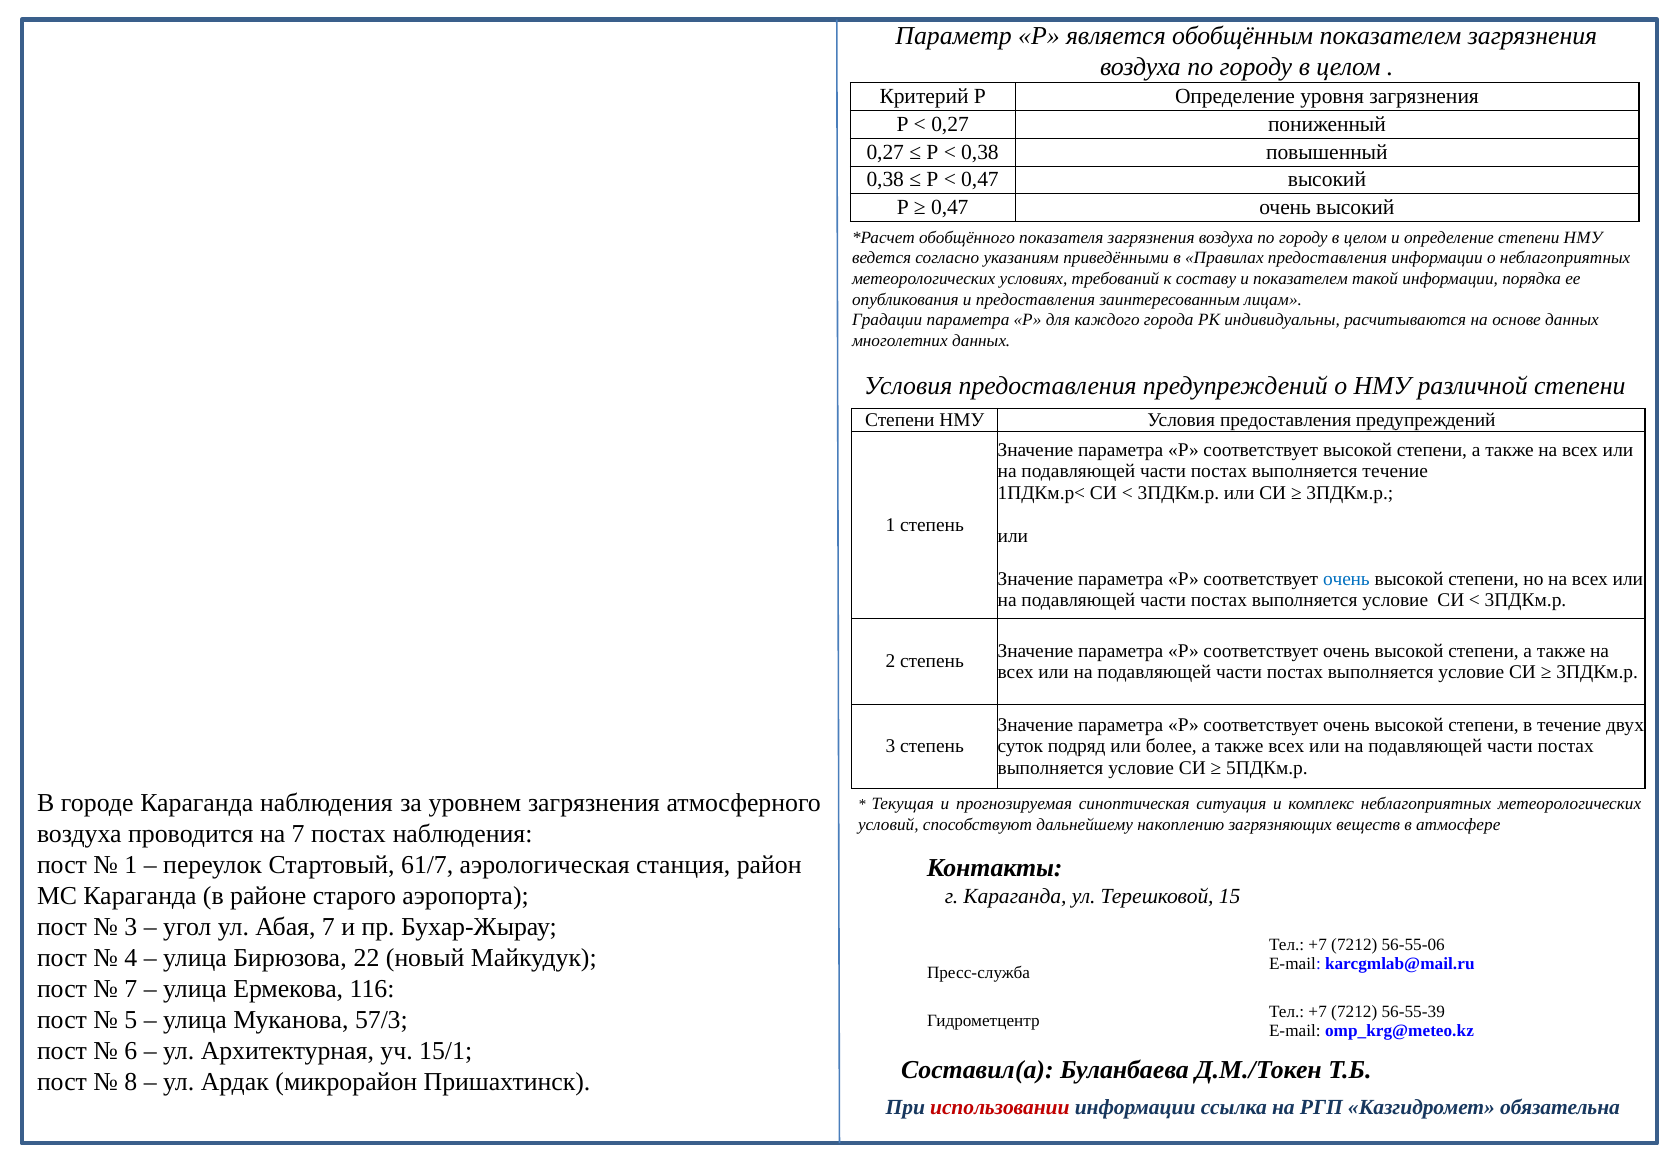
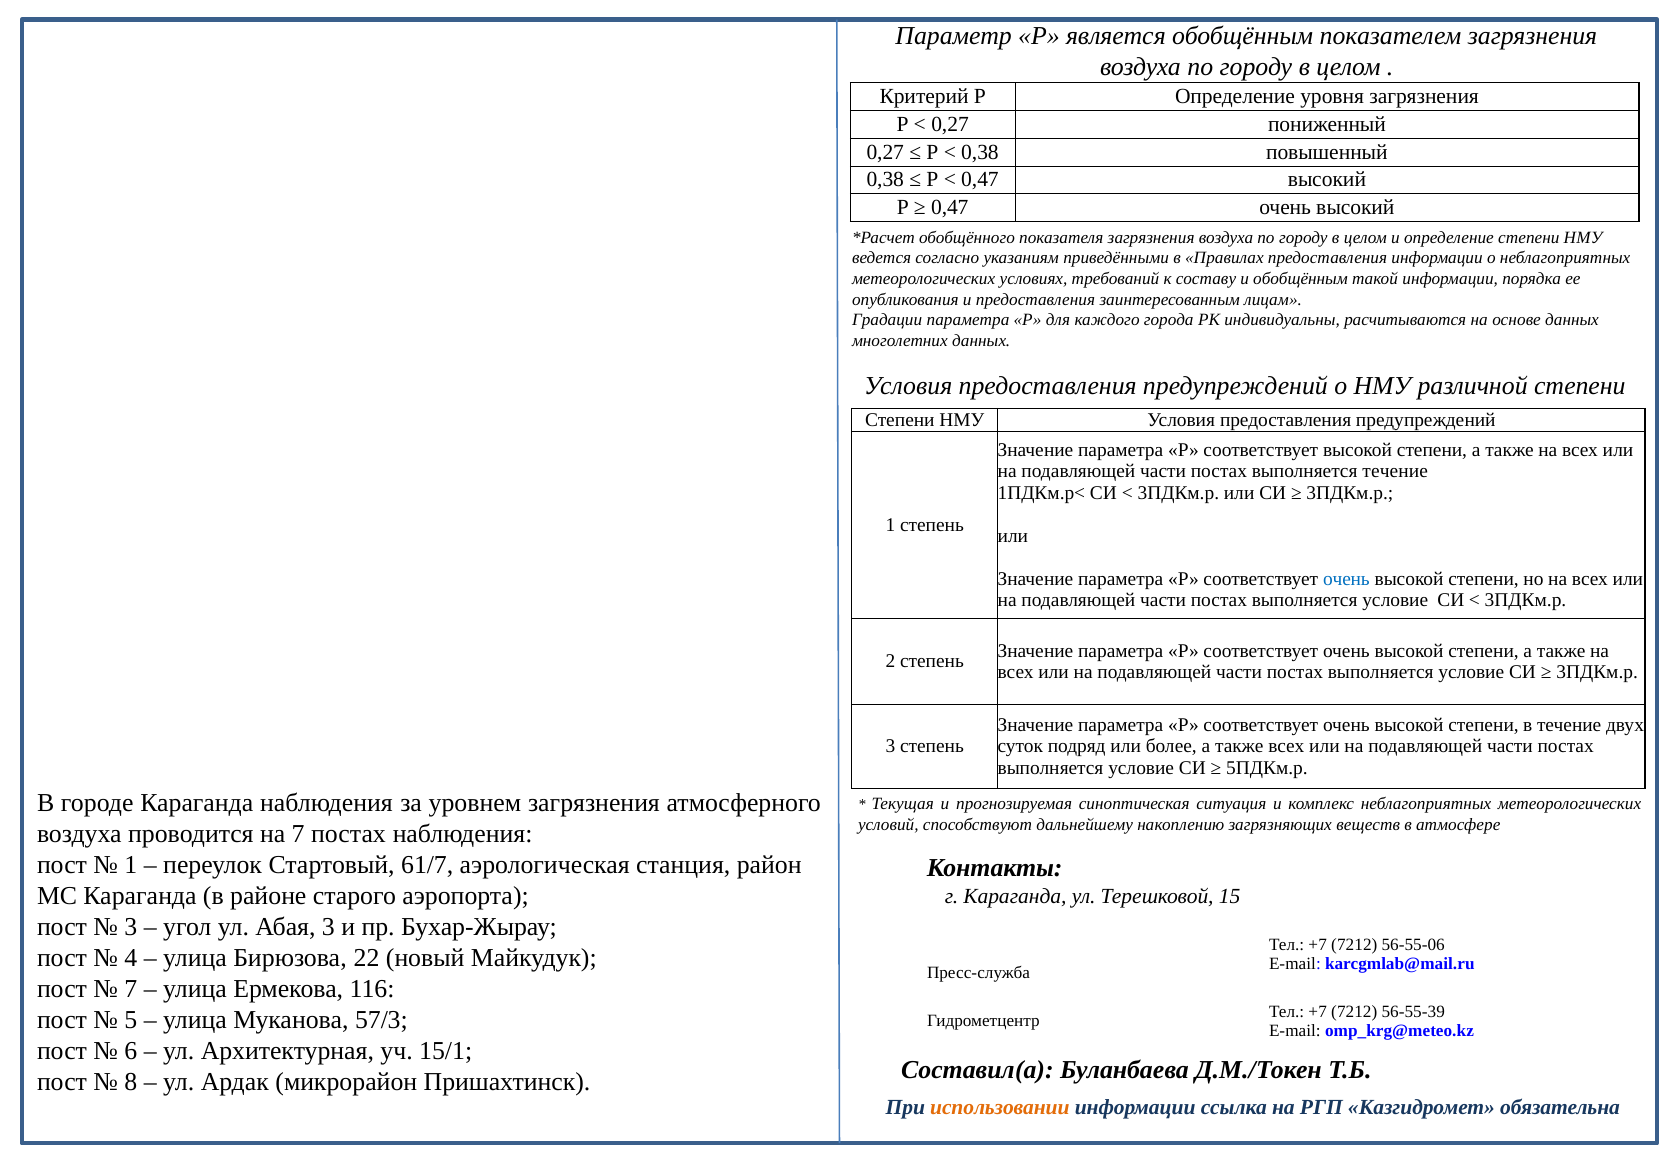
и показателем: показателем -> обобщённым (1300, 279)
Абая 7: 7 -> 3 (328, 926)
использовании colour: red -> orange (1000, 1107)
